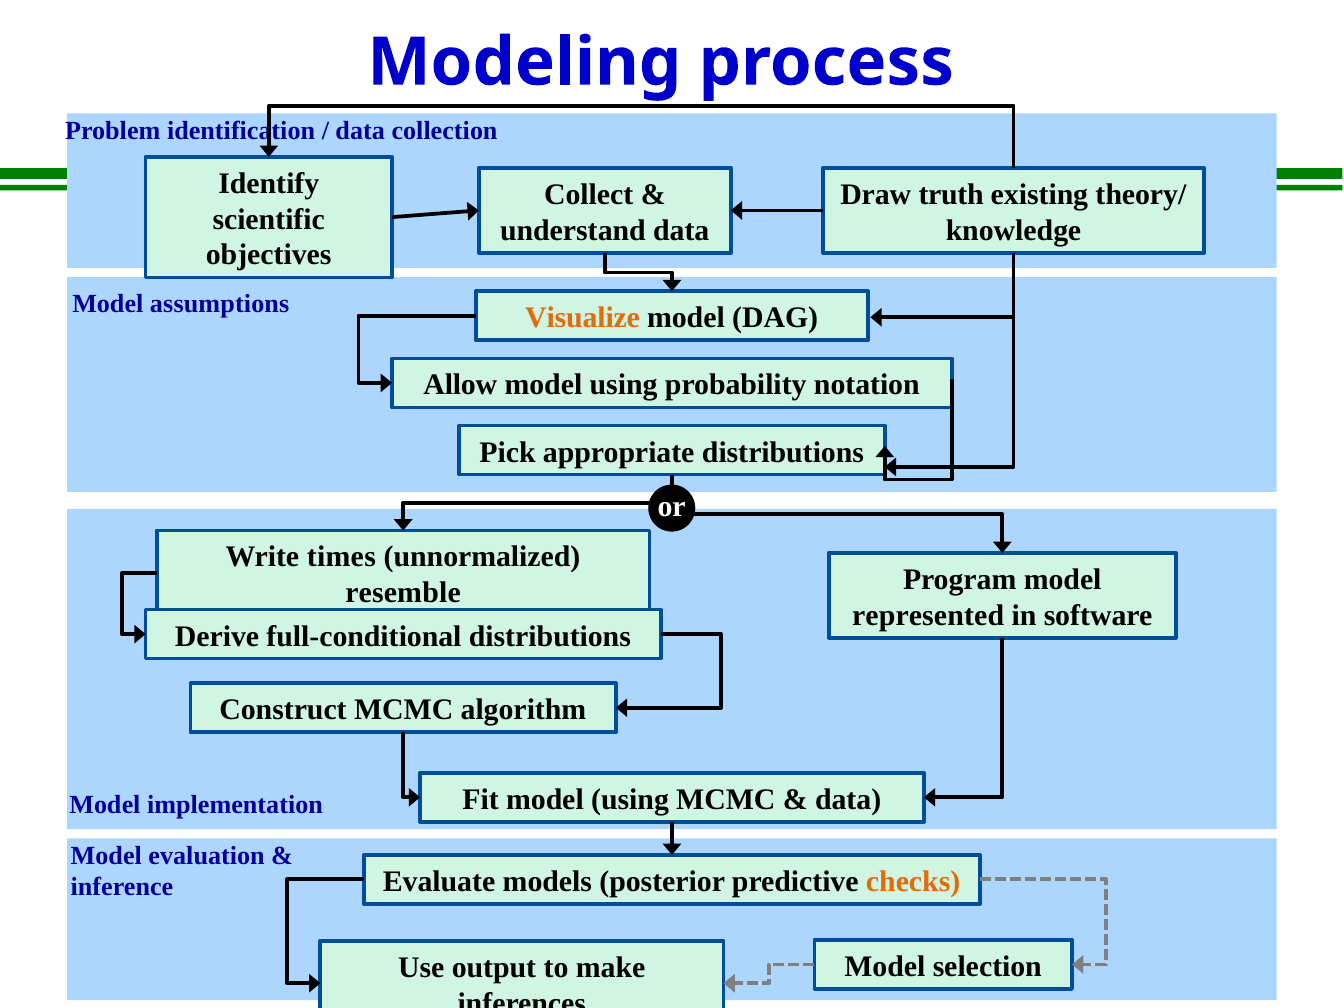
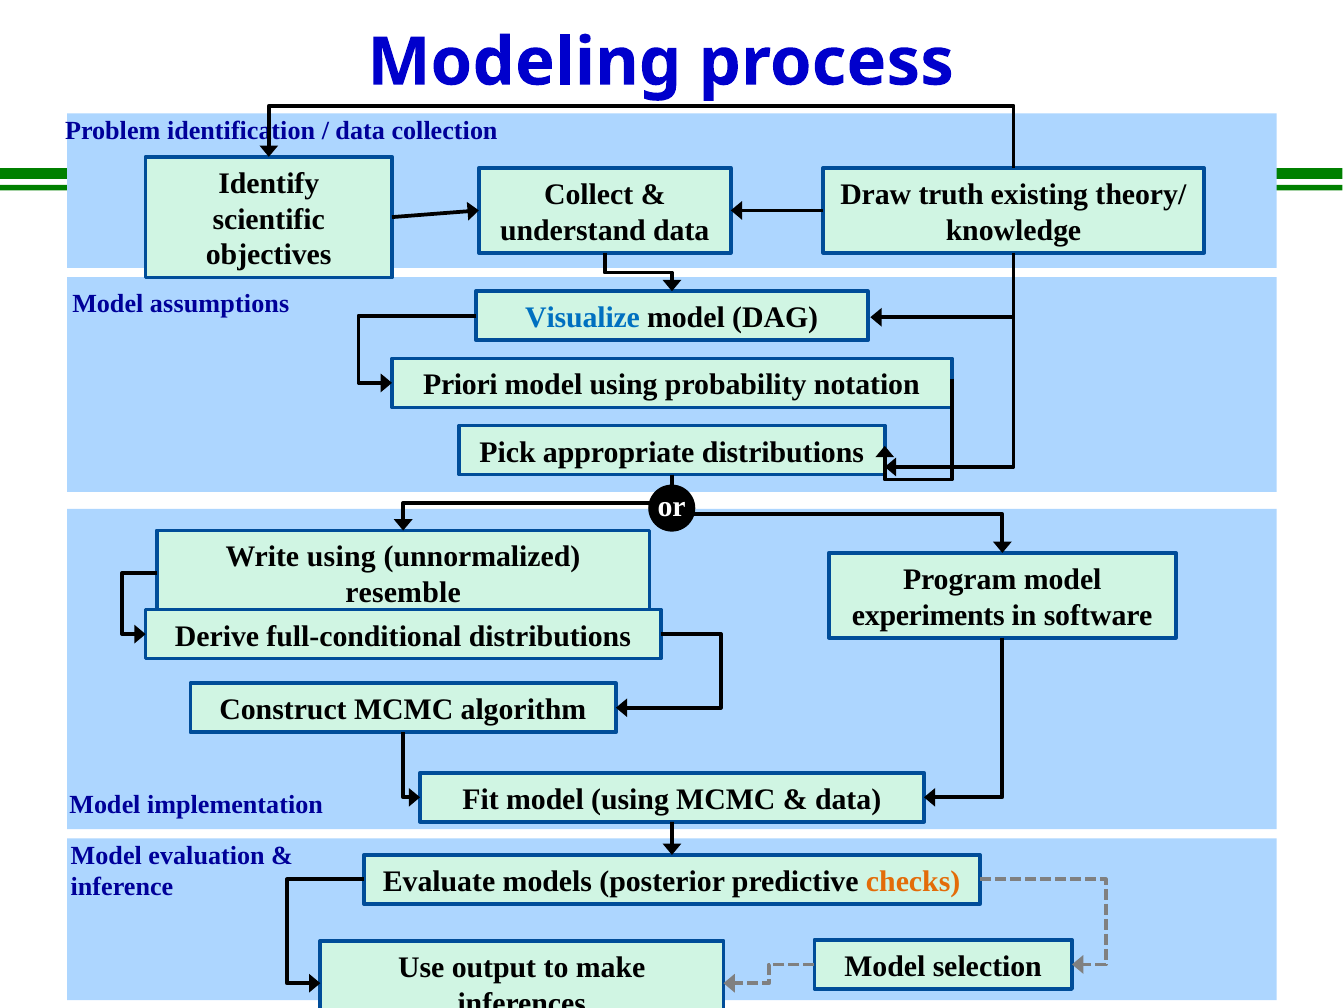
Visualize colour: orange -> blue (583, 318)
Allow: Allow -> Priori (460, 385)
Write times: times -> using (341, 557)
represented: represented -> experiments (928, 615)
